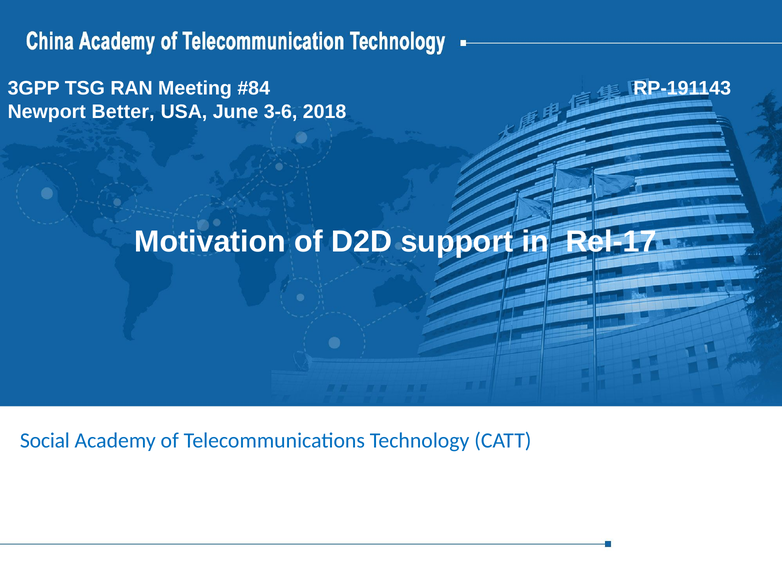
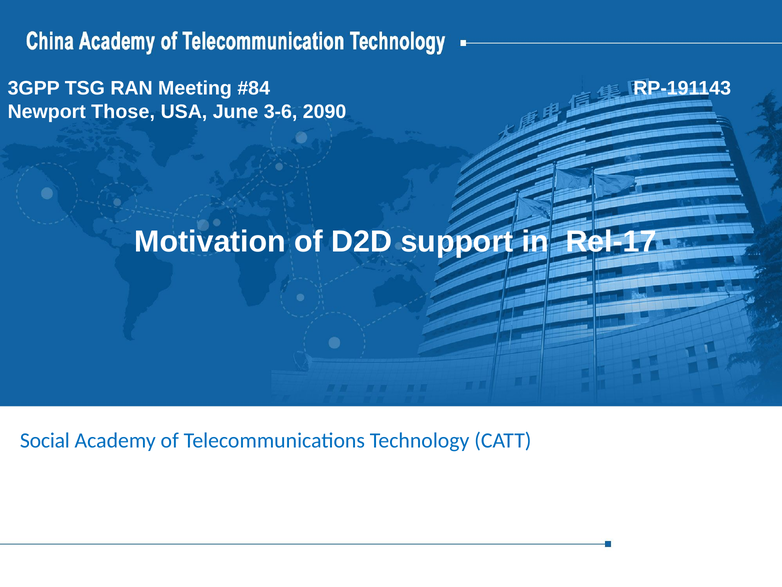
Better: Better -> Those (123, 112)
2018: 2018 -> 2090 (325, 112)
